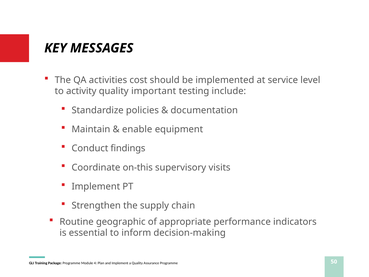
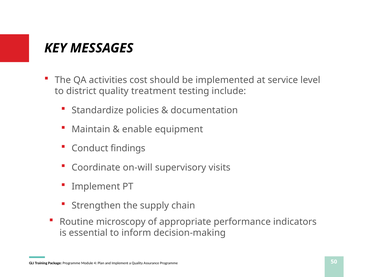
activity: activity -> district (81, 91)
important: important -> treatment (154, 91)
on-this: on-this -> on-will (138, 168)
geographic: geographic -> microscopy (121, 222)
